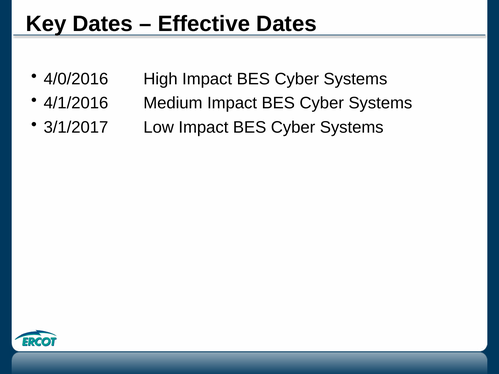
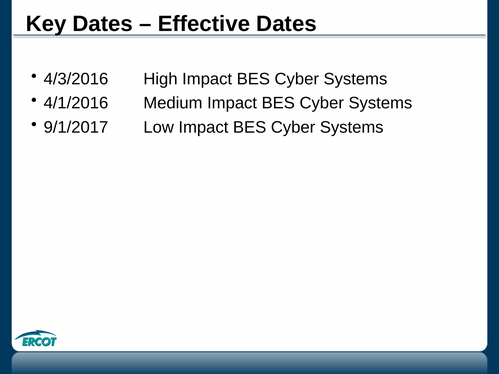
4/0/2016: 4/0/2016 -> 4/3/2016 (76, 79)
3/1/2017: 3/1/2017 -> 9/1/2017 (76, 127)
